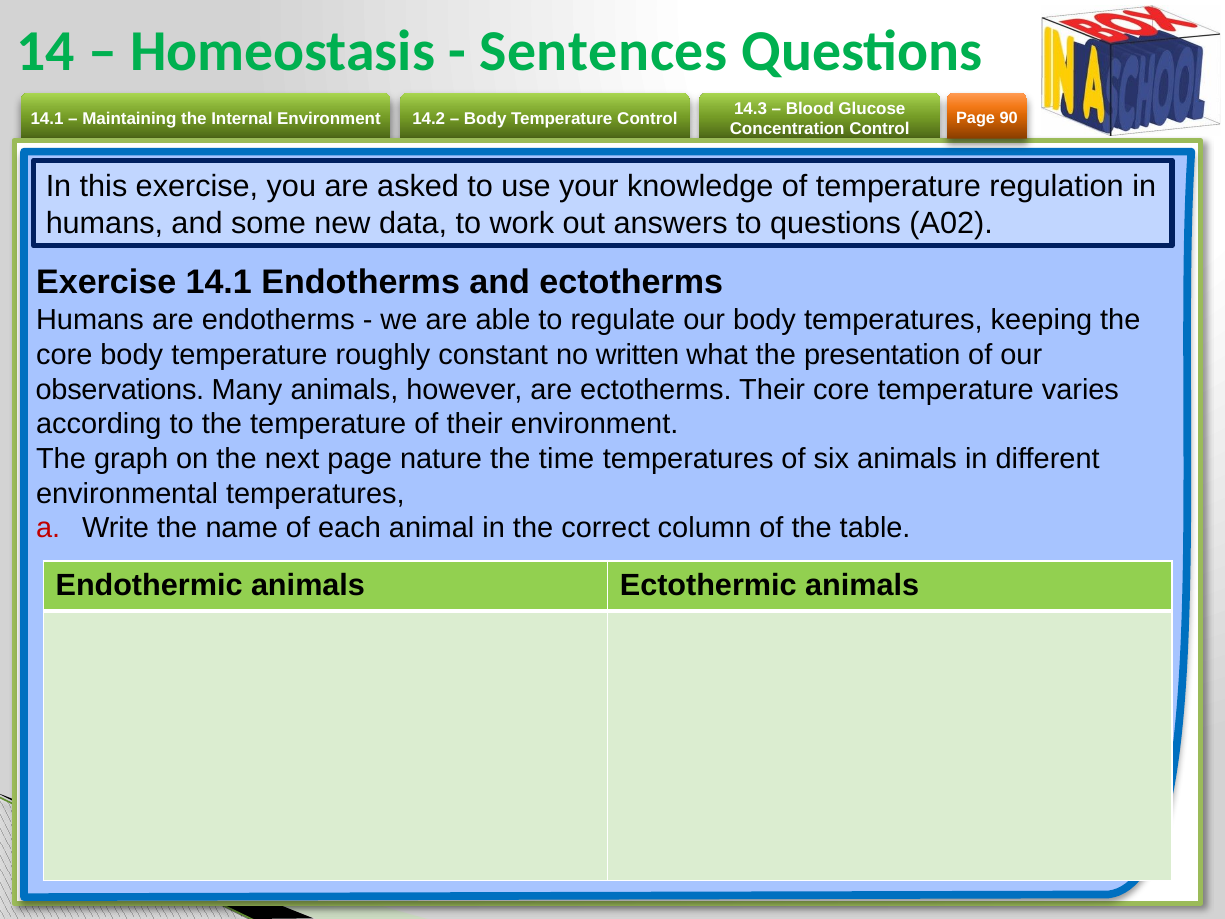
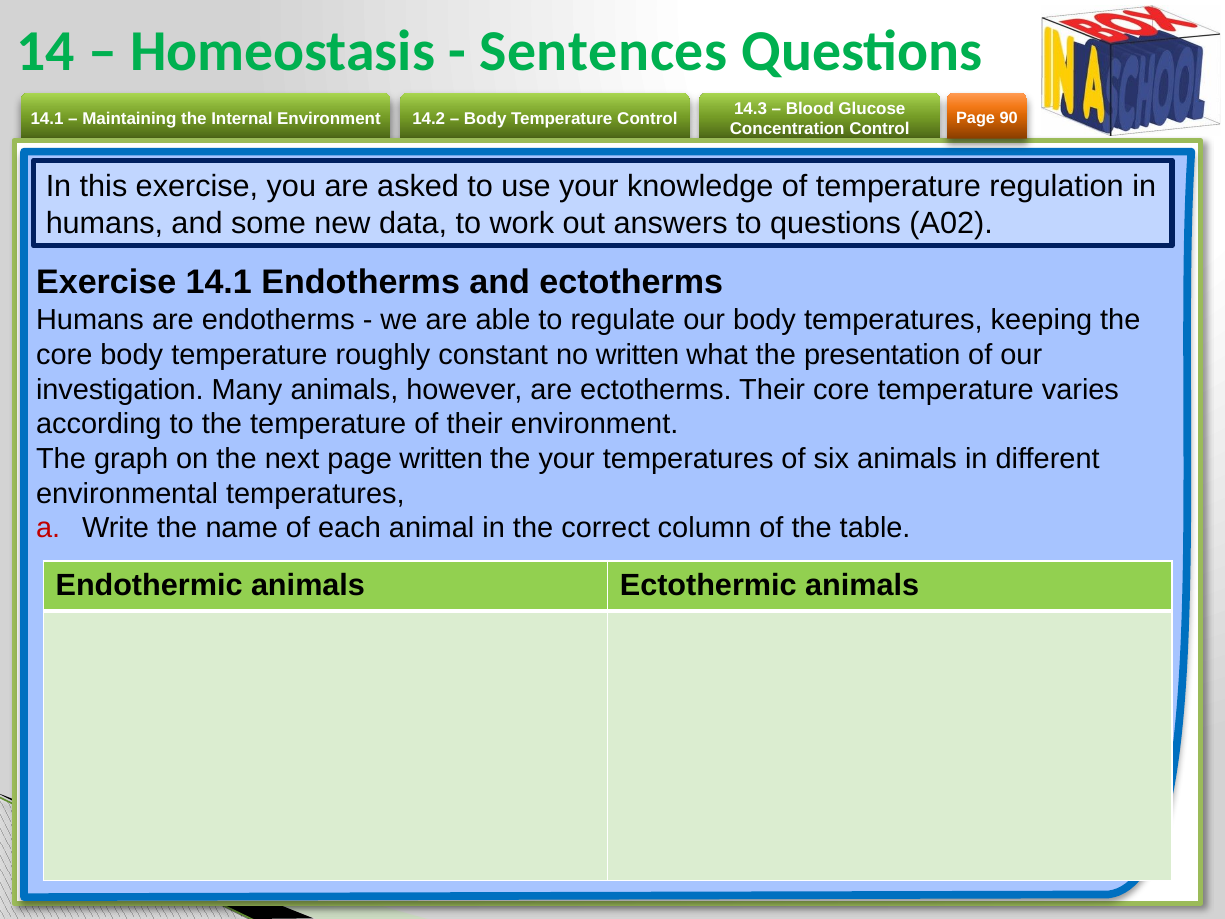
observations: observations -> investigation (120, 389)
page nature: nature -> written (441, 459)
the time: time -> your (567, 459)
